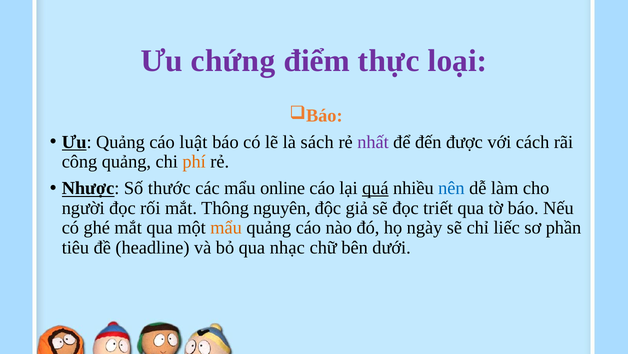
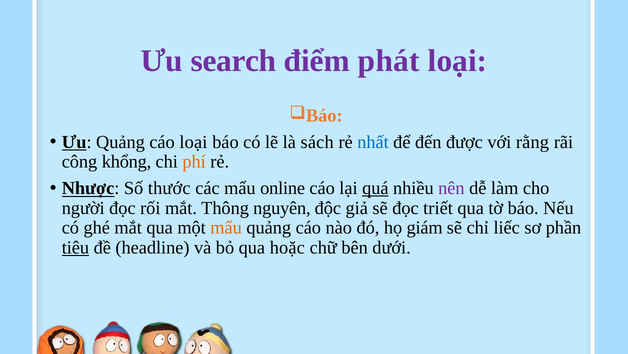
chứng: chứng -> search (233, 61)
thực: thực -> phát (389, 61)
cáo luật: luật -> loại (193, 142)
nhất colour: purple -> blue (373, 142)
cách: cách -> rằng (532, 142)
công quảng: quảng -> khổng (127, 161)
nên colour: blue -> purple (451, 188)
ngày: ngày -> giám (425, 227)
tiêu underline: none -> present (75, 247)
nhạc: nhạc -> hoặc (287, 247)
